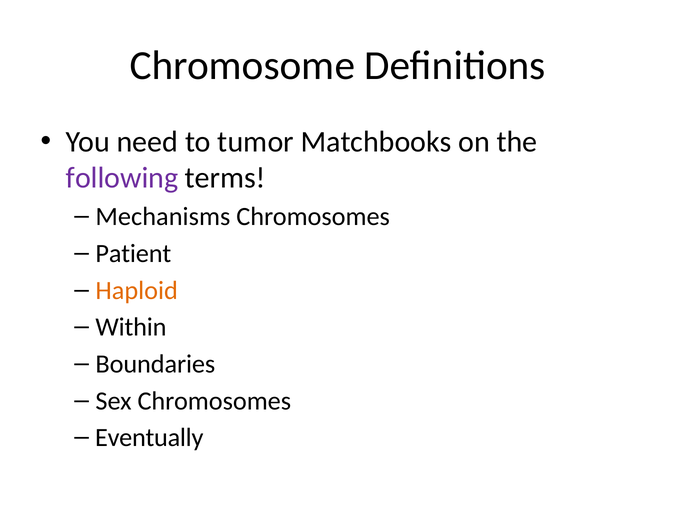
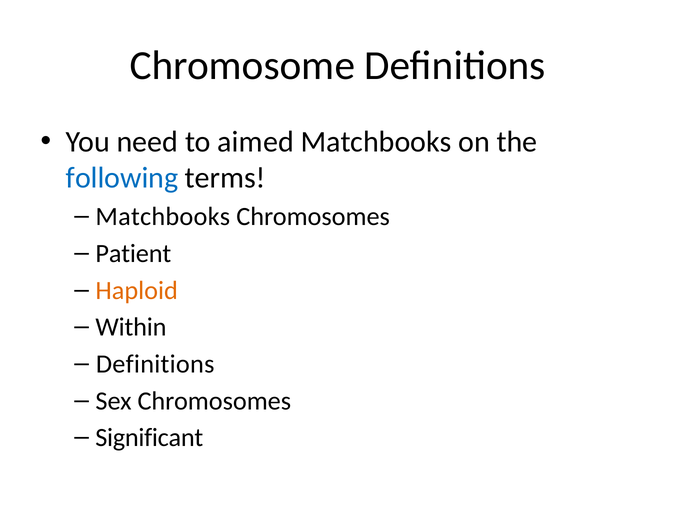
tumor: tumor -> aimed (256, 142)
following colour: purple -> blue (122, 178)
Mechanisms: Mechanisms -> Matchbooks (163, 217)
Boundaries: Boundaries -> Definitions (155, 364)
Eventually: Eventually -> Significant (149, 438)
